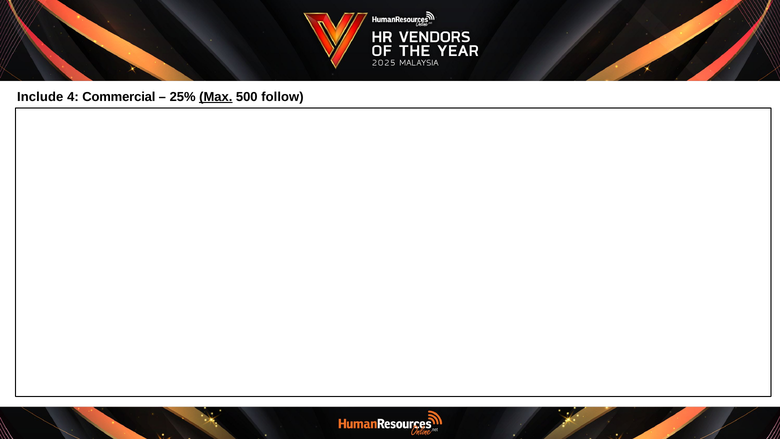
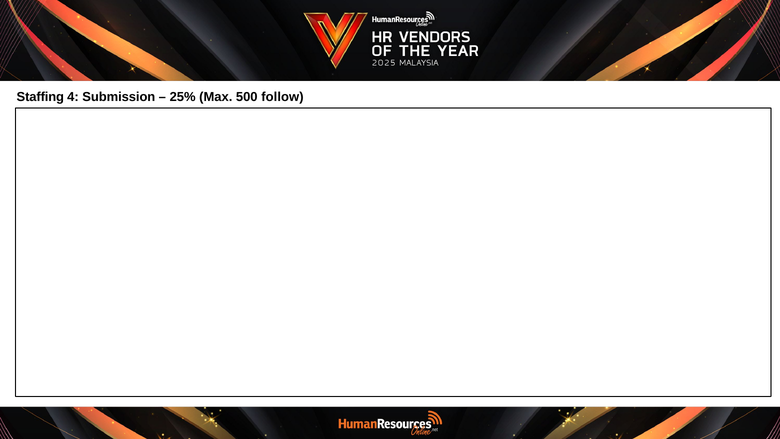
Include: Include -> Staffing (40, 97)
Commercial: Commercial -> Submission (119, 97)
Max underline: present -> none (216, 97)
